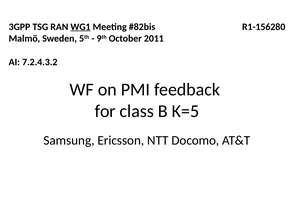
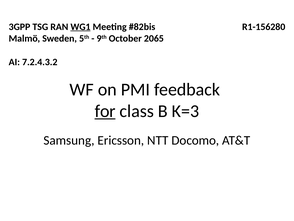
2011: 2011 -> 2065 (154, 38)
for underline: none -> present (105, 111)
K=5: K=5 -> K=3 (185, 111)
